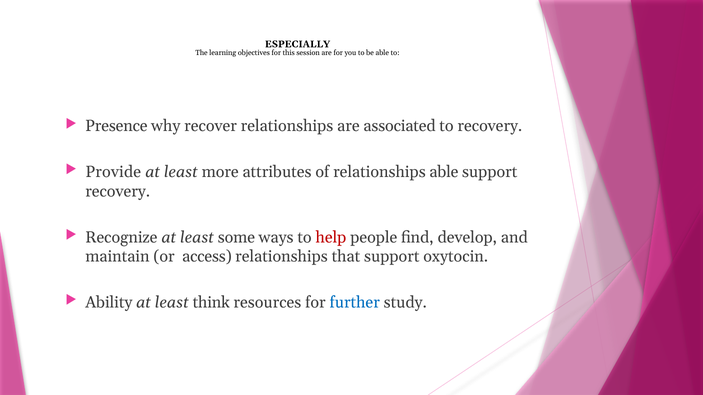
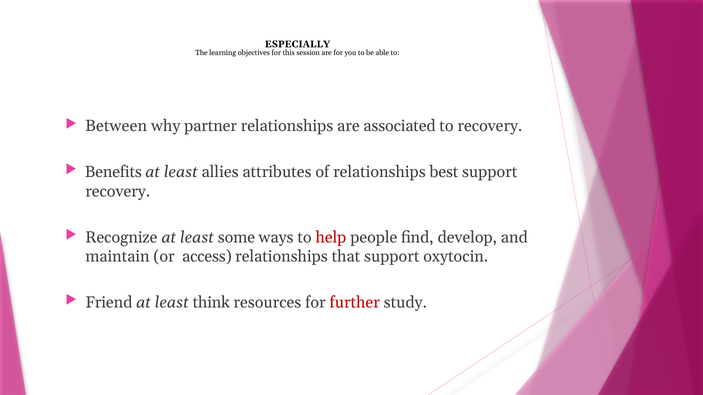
Presence: Presence -> Between (116, 126)
recover: recover -> partner (211, 126)
Provide: Provide -> Benefits (113, 172)
more: more -> allies (220, 172)
relationships able: able -> best (444, 172)
Ability: Ability -> Friend (109, 303)
further colour: blue -> red (355, 303)
